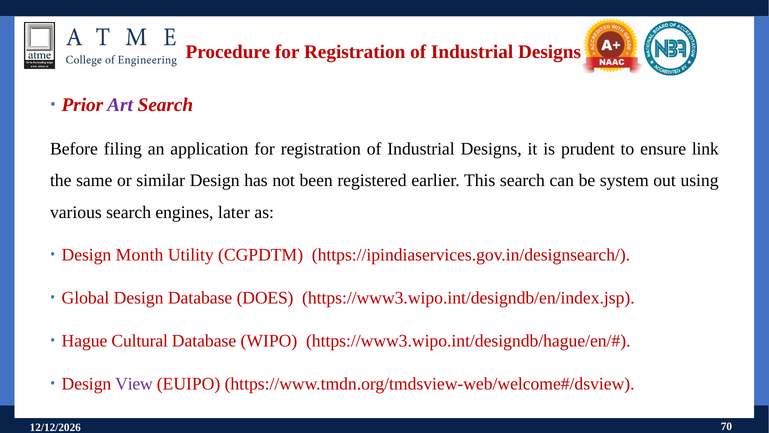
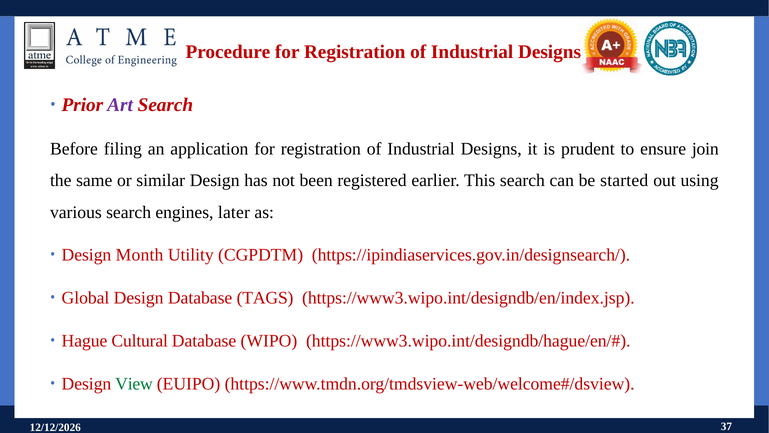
link: link -> join (705, 149)
system: system -> started (624, 180)
DOES: DOES -> TAGS (265, 298)
View colour: purple -> green (134, 384)
70: 70 -> 37 (726, 426)
